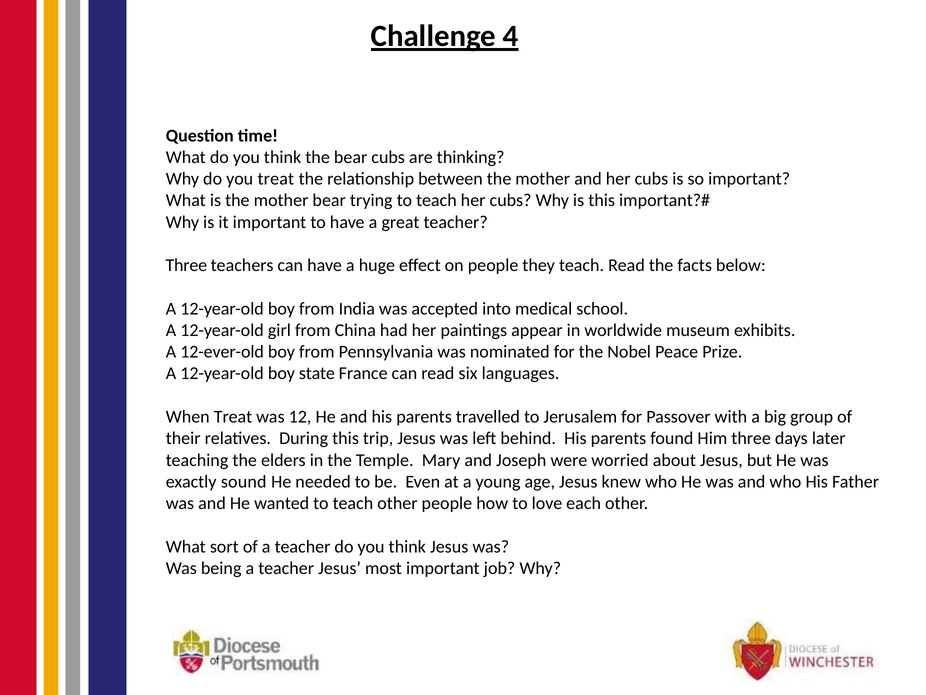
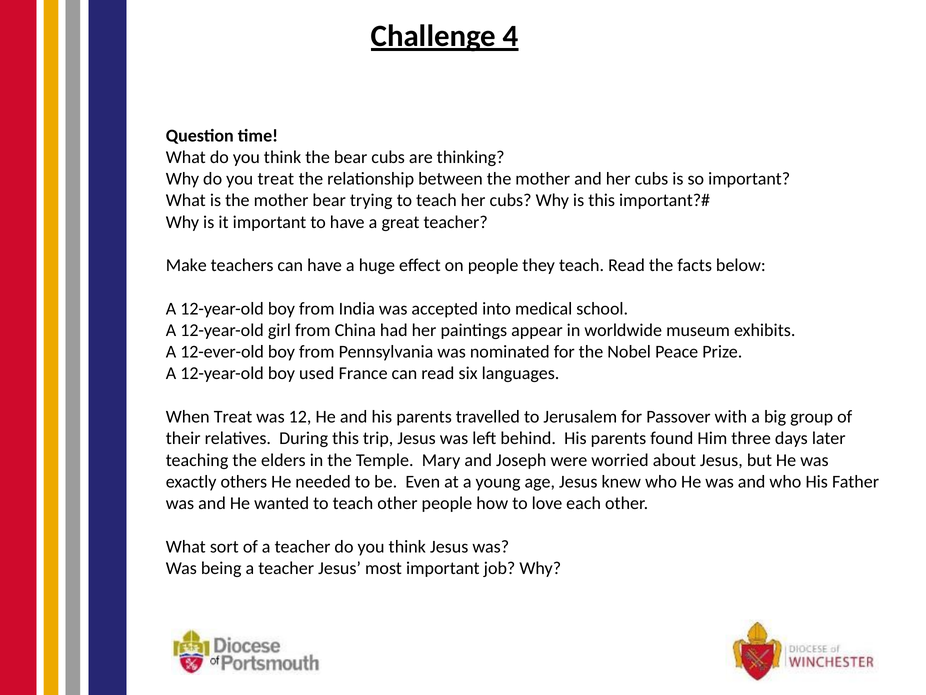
Three: Three -> Make (186, 265)
state: state -> used (317, 373)
sound: sound -> others (244, 481)
